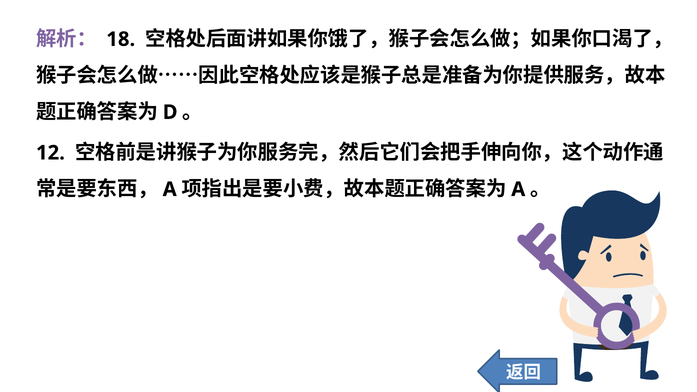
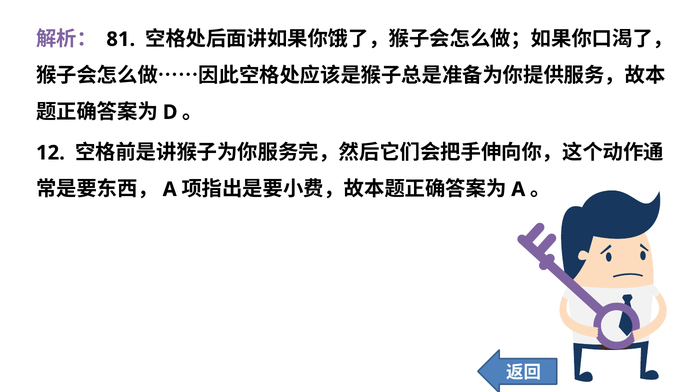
18: 18 -> 81 (121, 39)
